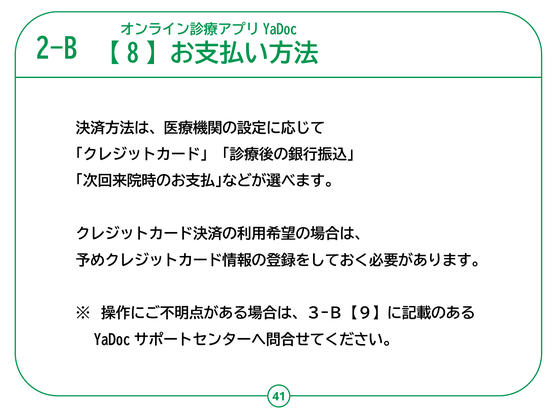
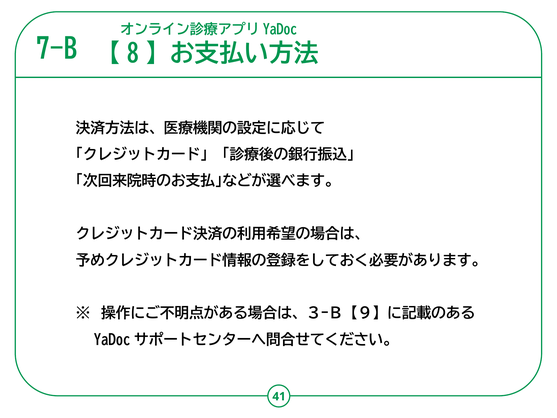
2-B: 2-B -> 7-B (57, 49)
